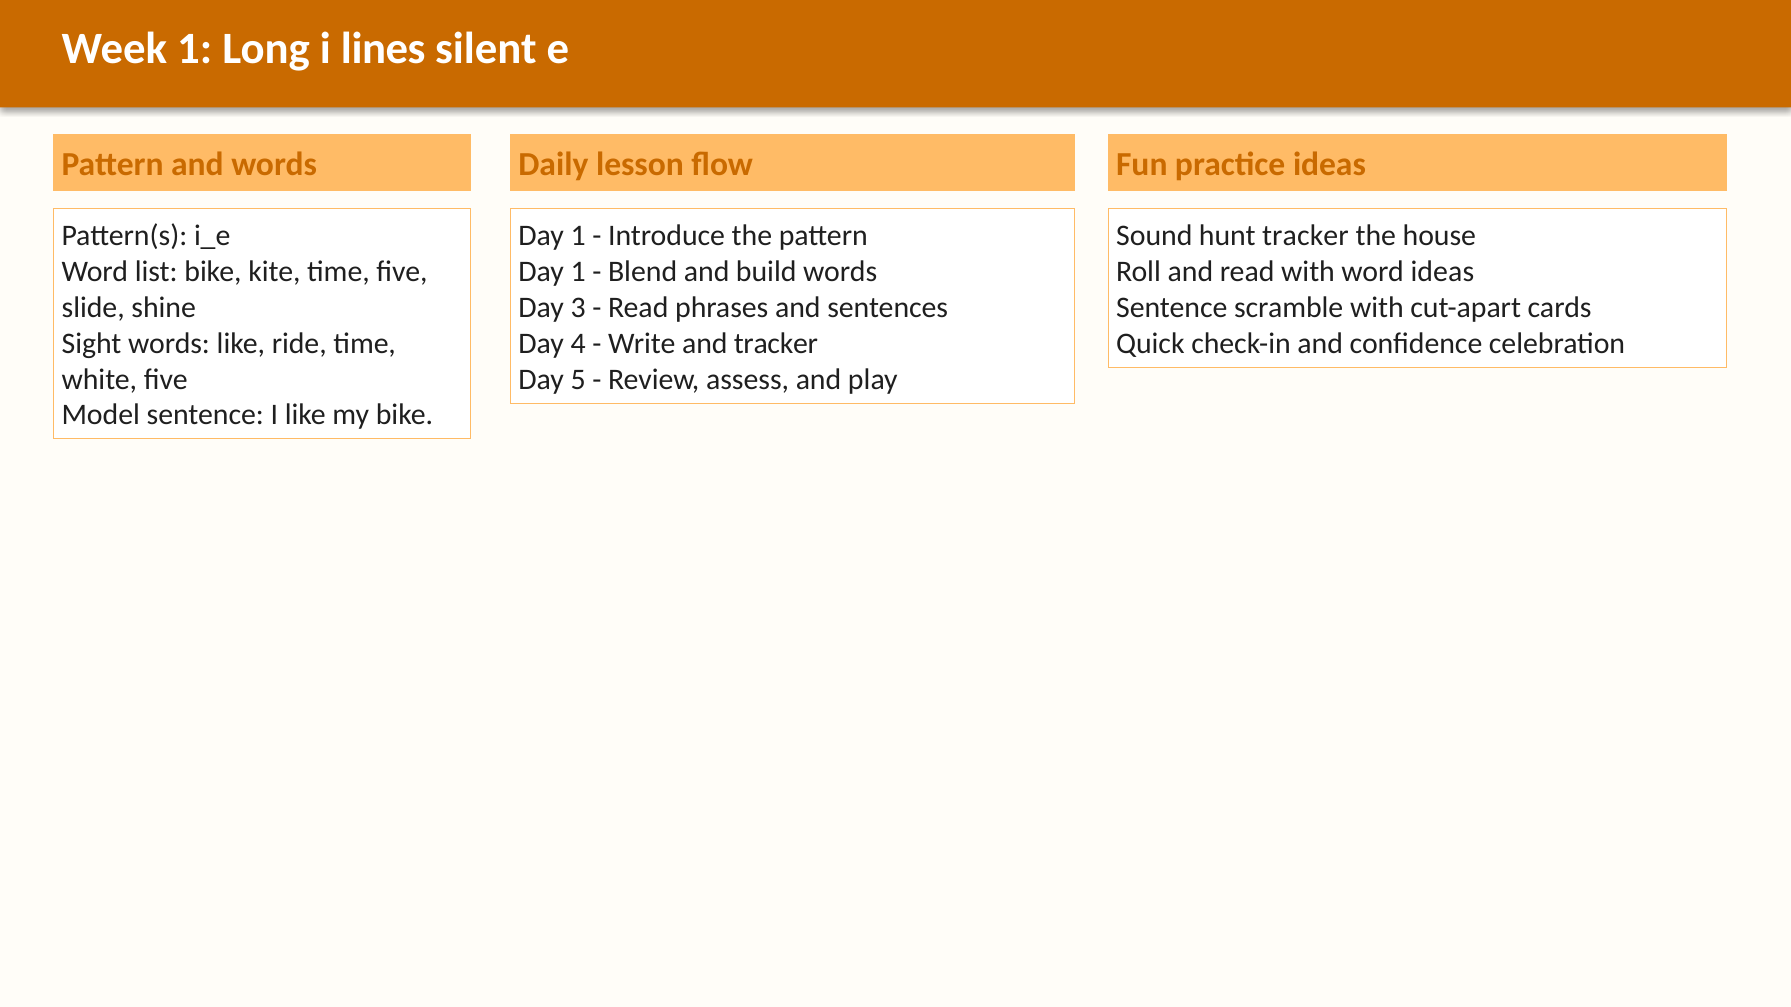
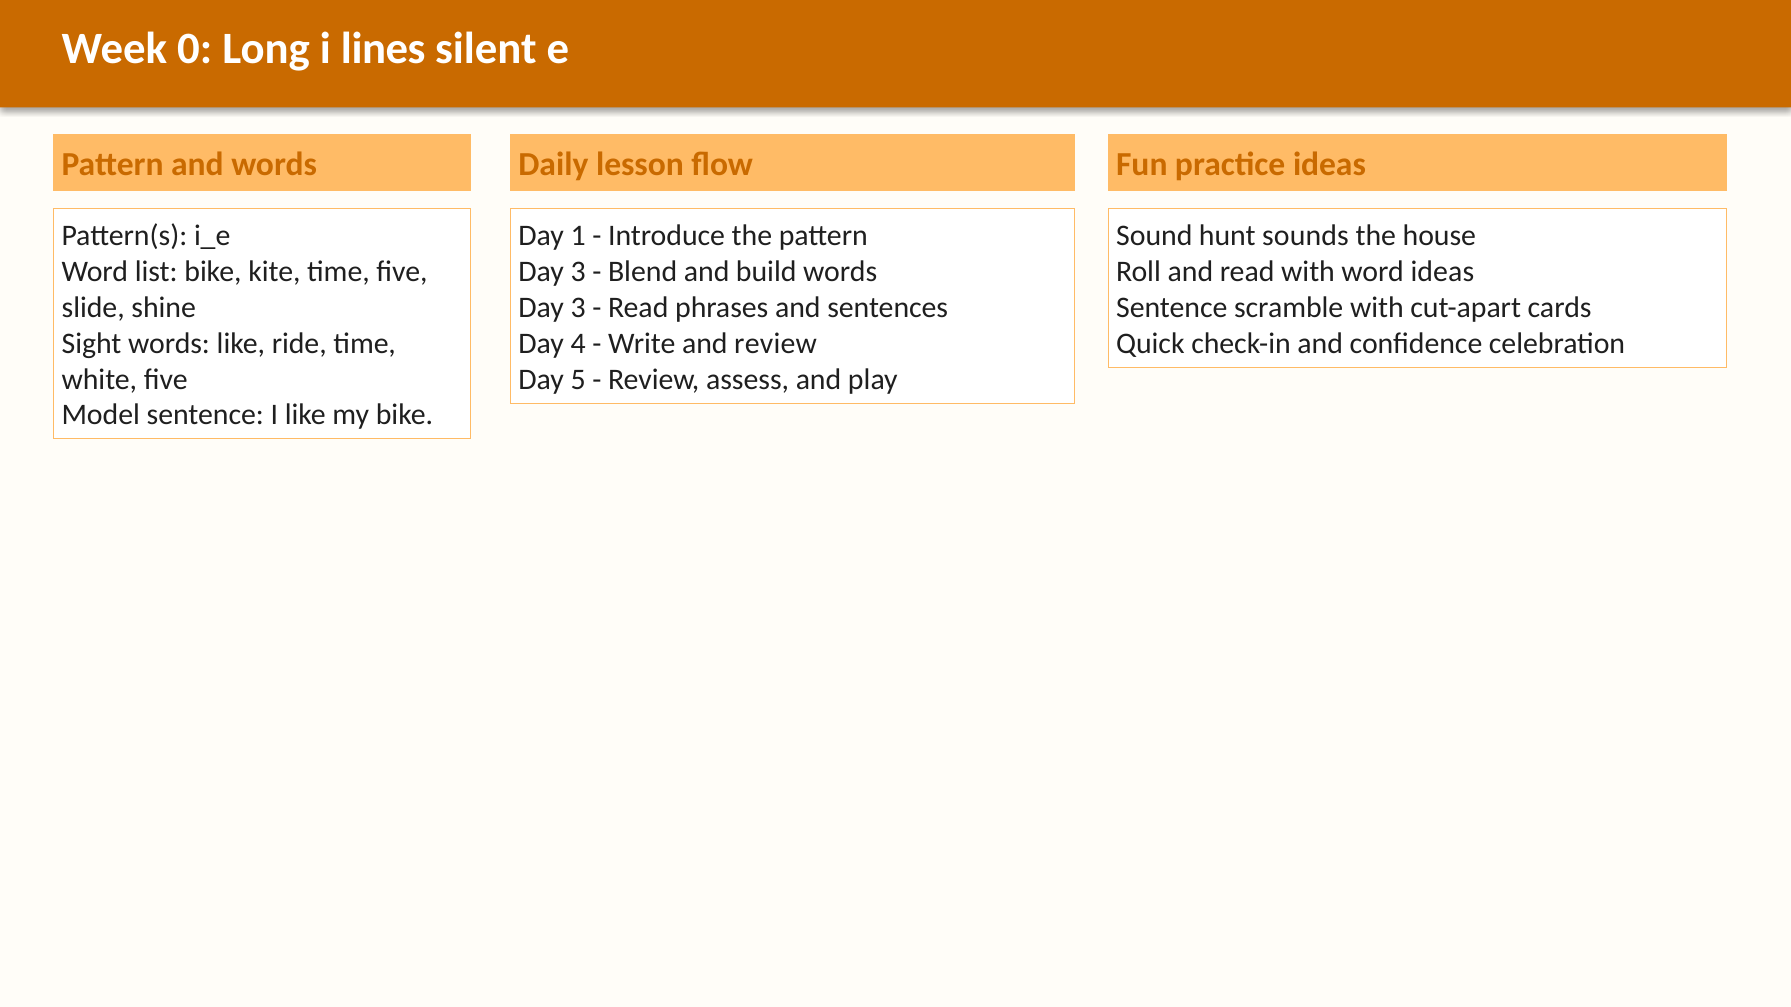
Week 1: 1 -> 0 (195, 49)
hunt tracker: tracker -> sounds (1305, 236)
1: 1 -> 3 (578, 272)
and tracker: tracker -> review (776, 344)
